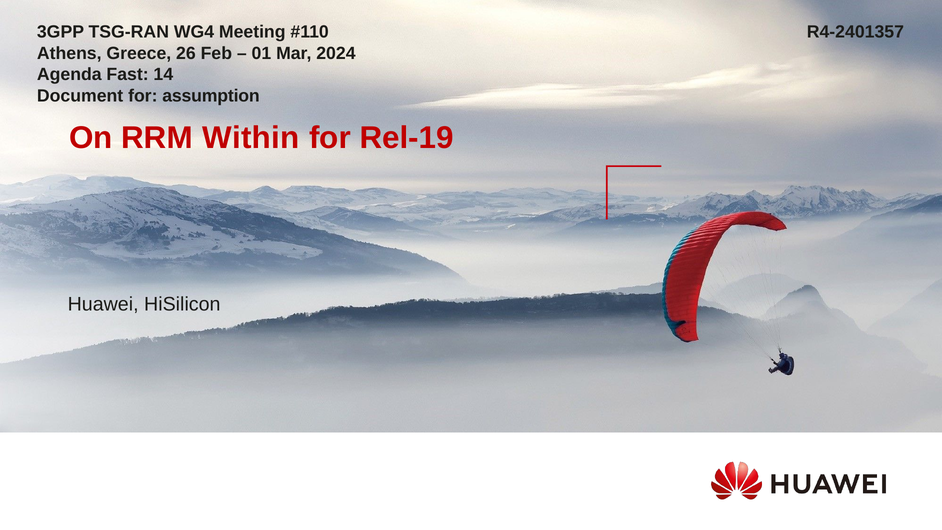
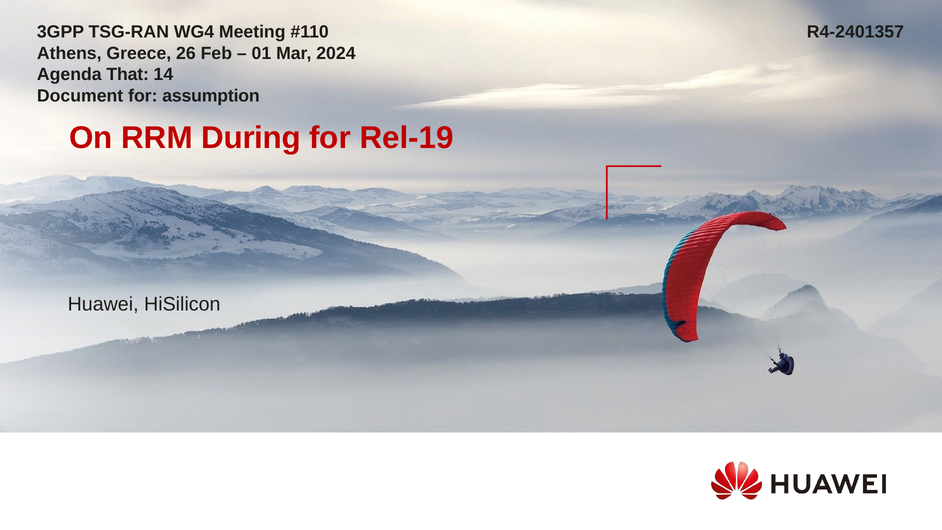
Fast: Fast -> That (128, 74)
Within: Within -> During (251, 138)
